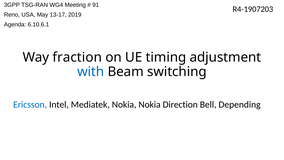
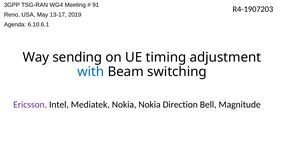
fraction: fraction -> sending (77, 57)
Ericsson colour: blue -> purple (30, 104)
Depending: Depending -> Magnitude (240, 104)
